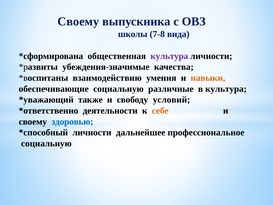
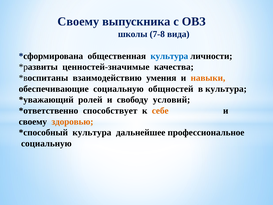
культура colour: purple -> blue (169, 56)
убеждения-значимые: убеждения-значимые -> ценностей-значимые (106, 67)
различные: различные -> общностей (171, 89)
также: также -> ролей (90, 100)
деятельности: деятельности -> способствует (110, 111)
здоровью colour: blue -> orange (72, 121)
личности: личности -> культура (92, 132)
